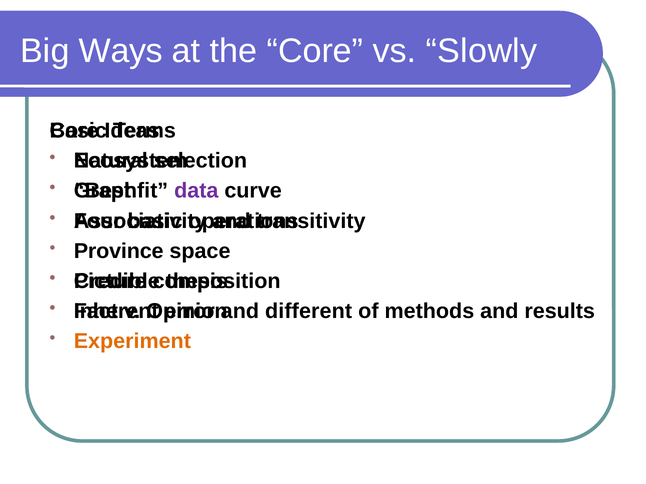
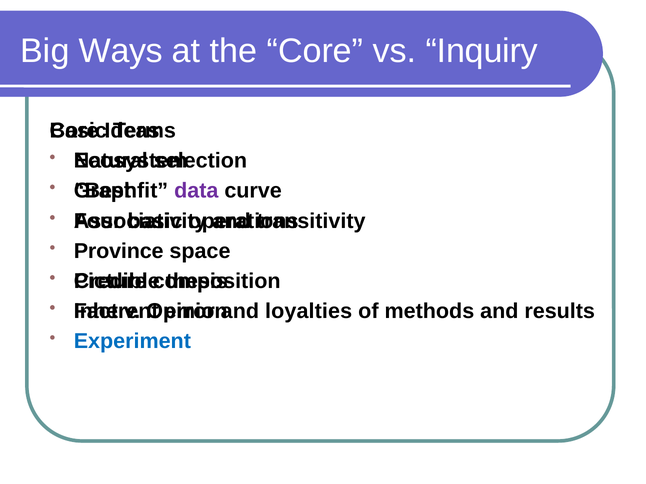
Slowly: Slowly -> Inquiry (482, 51)
different: different -> loyalties (309, 312)
Experiment colour: orange -> blue (132, 342)
